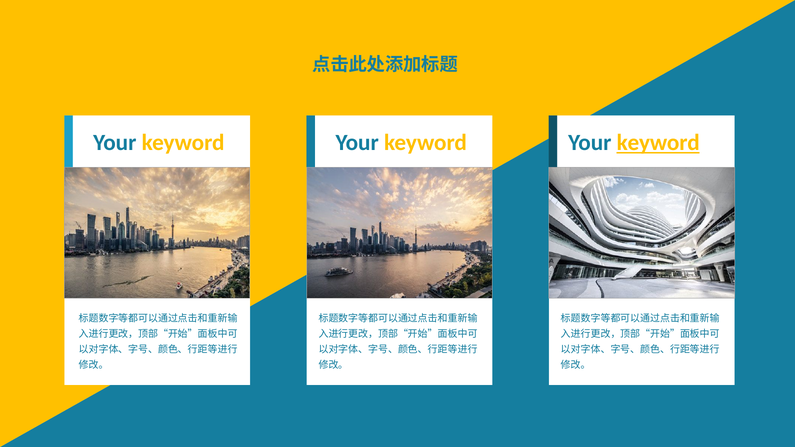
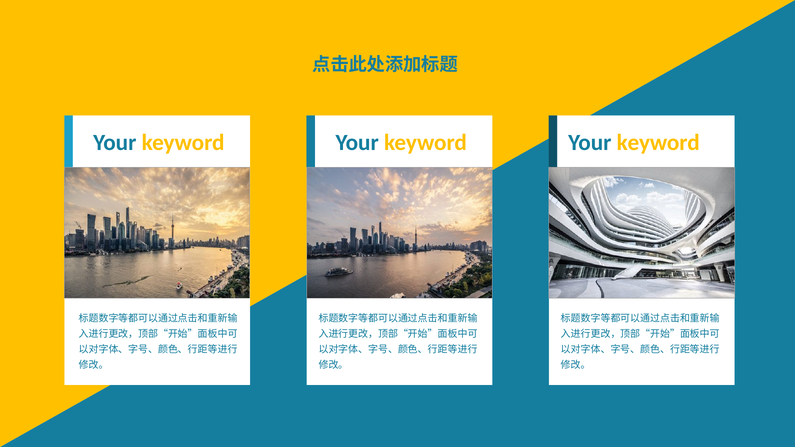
keyword underline: present -> none (658, 143)
